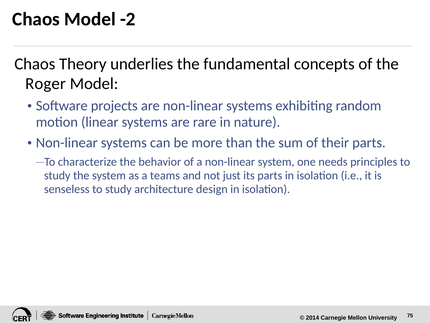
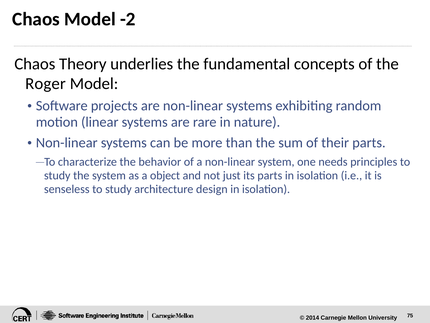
teams: teams -> object (165, 175)
